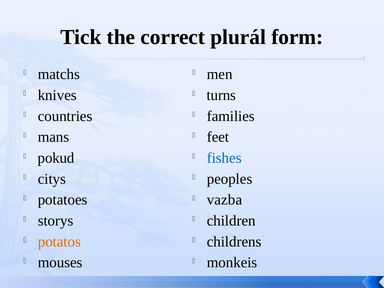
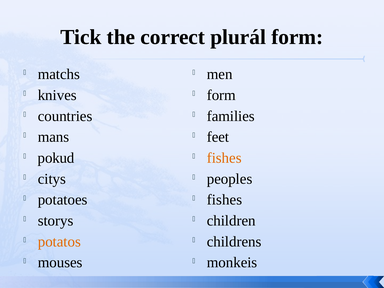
turns: turns -> form (221, 95)
fishes colour: blue -> orange (224, 158)
vazba: vazba -> fishes (225, 200)
